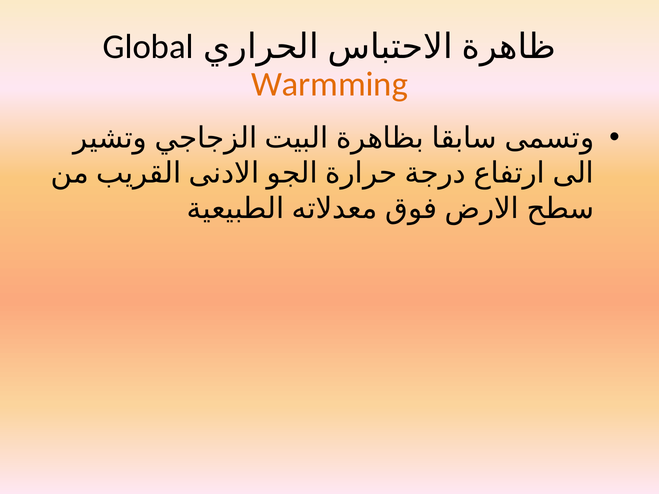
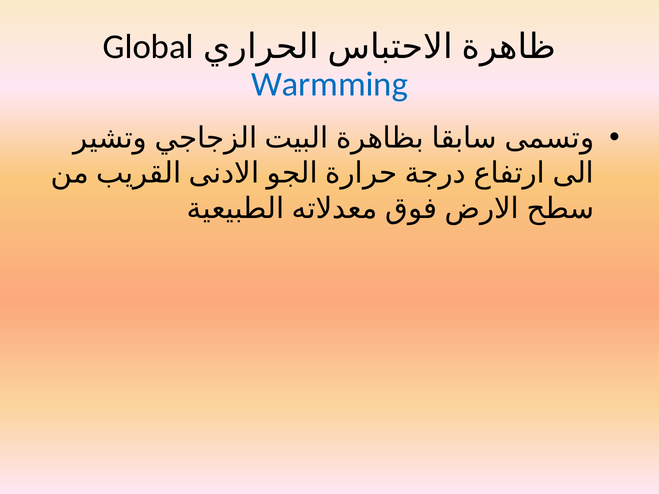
Warmming colour: orange -> blue (330, 84)
